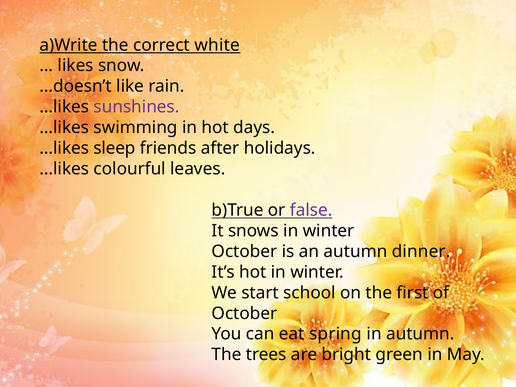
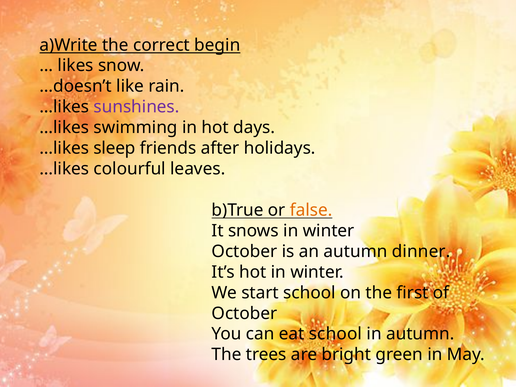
white: white -> begin (217, 45)
false colour: purple -> orange (311, 210)
eat spring: spring -> school (335, 334)
